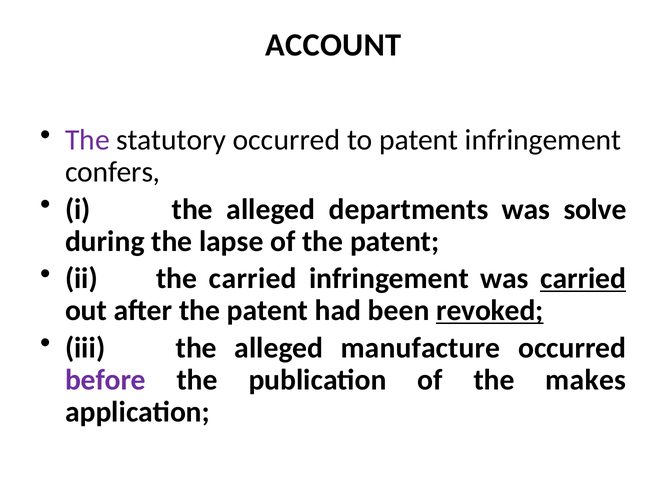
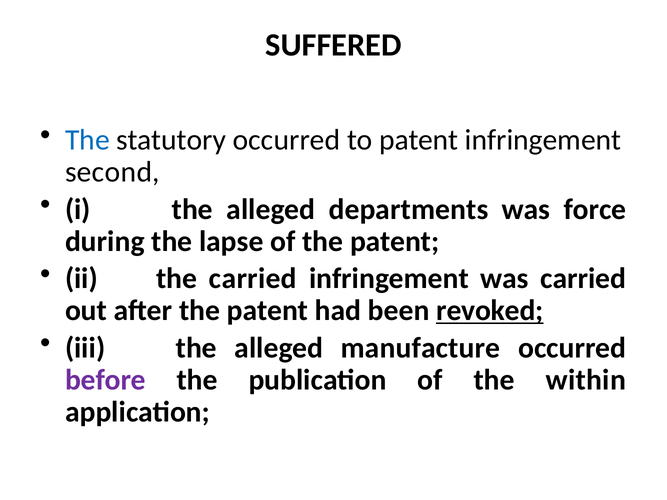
ACCOUNT: ACCOUNT -> SUFFERED (333, 45)
The colour: purple -> blue (87, 140)
confers: confers -> second (112, 172)
solve: solve -> force (595, 209)
carried underline: present -> none (583, 279)
makes: makes -> within (586, 380)
